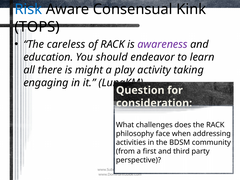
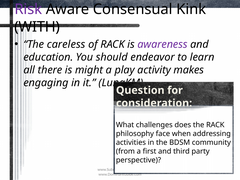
Risk colour: blue -> purple (28, 9)
TOPS: TOPS -> WITH (37, 27)
taking: taking -> makes (189, 70)
